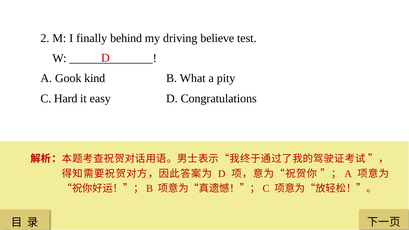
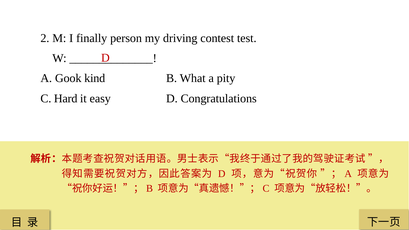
behind: behind -> person (126, 38)
believe: believe -> contest (217, 38)
